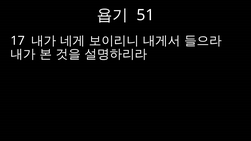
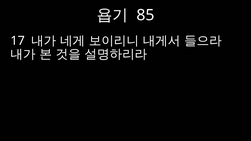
51: 51 -> 85 (145, 15)
